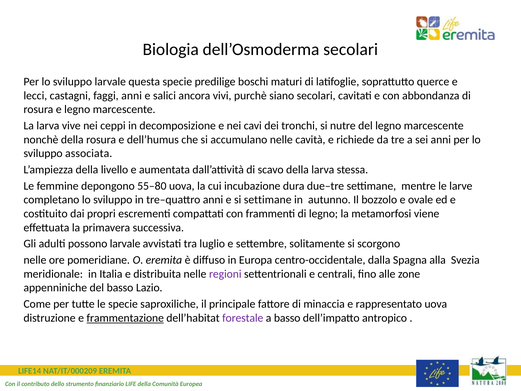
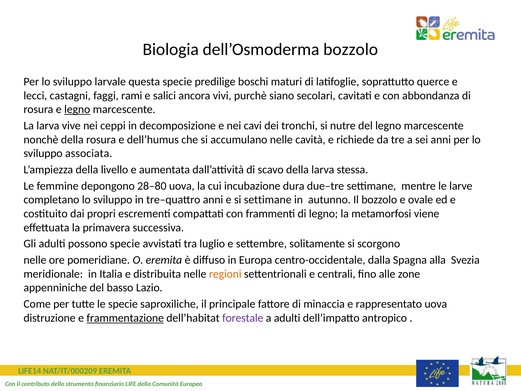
dell’Osmoderma secolari: secolari -> bozzolo (351, 49)
faggi anni: anni -> rami (132, 96)
legno underline: none -> present (77, 109)
55–80: 55–80 -> 28–80 (152, 186)
possono larvale: larvale -> specie (125, 244)
regioni colour: purple -> orange (225, 274)
a basso: basso -> adulti (287, 318)
